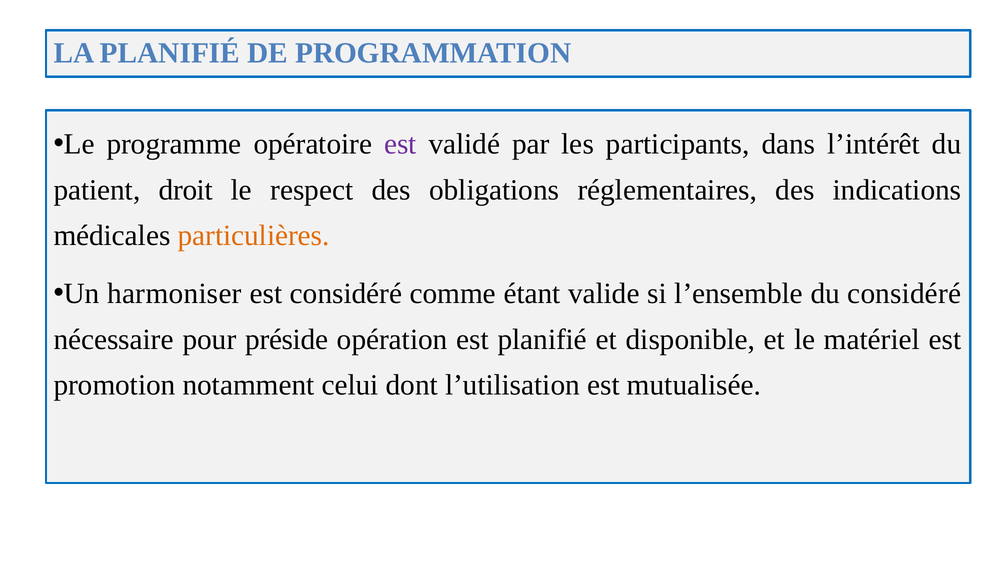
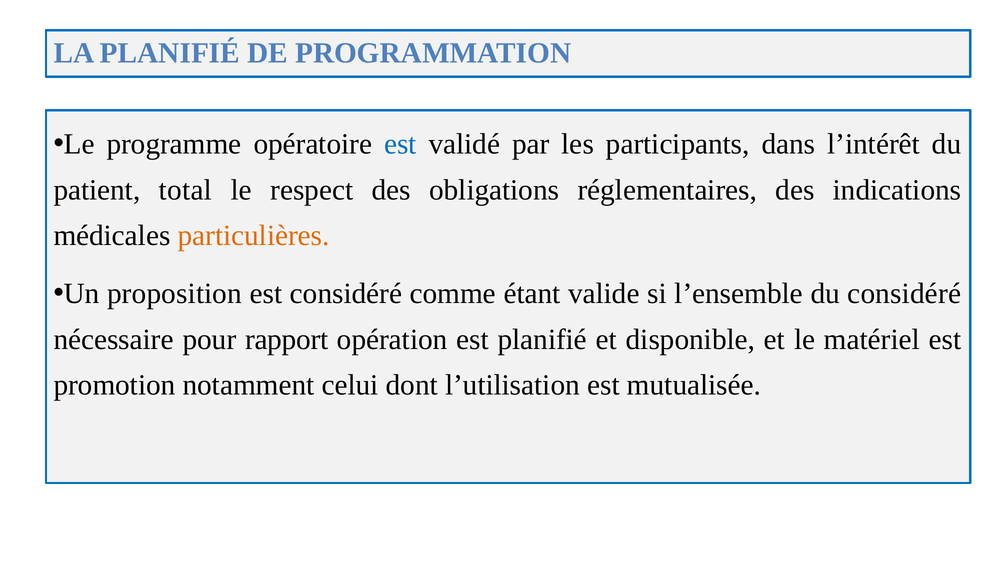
est colour: purple -> blue (400, 144)
droit: droit -> total (185, 190)
harmoniser: harmoniser -> proposition (175, 294)
préside: préside -> rapport (287, 339)
